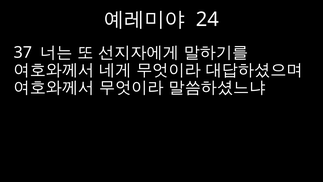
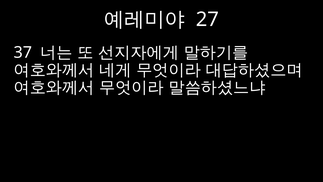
24: 24 -> 27 (207, 19)
